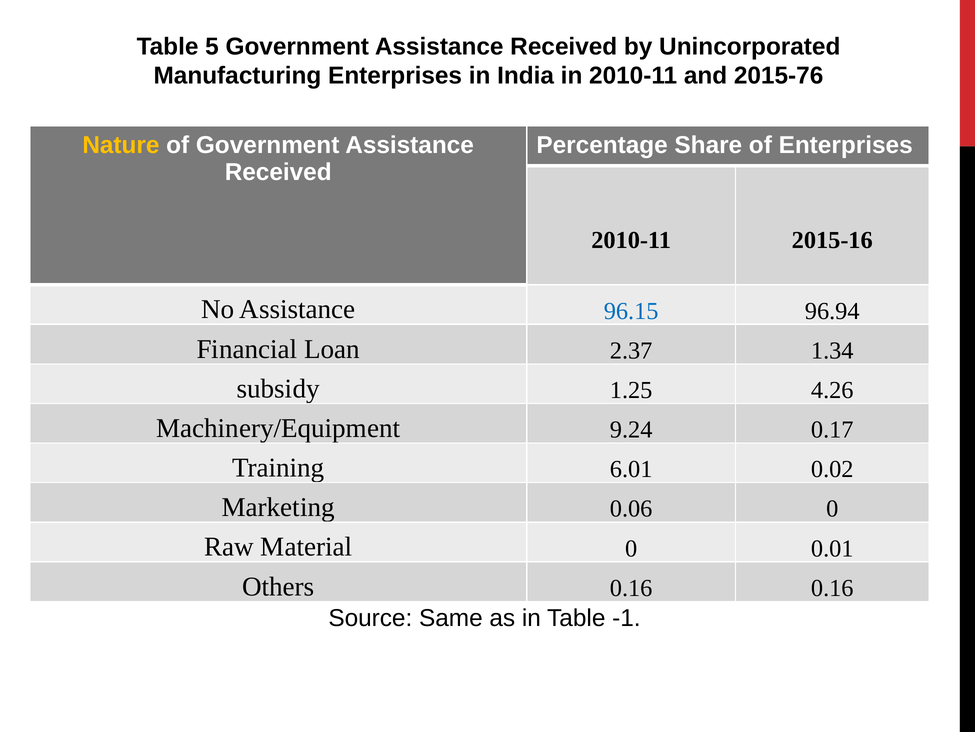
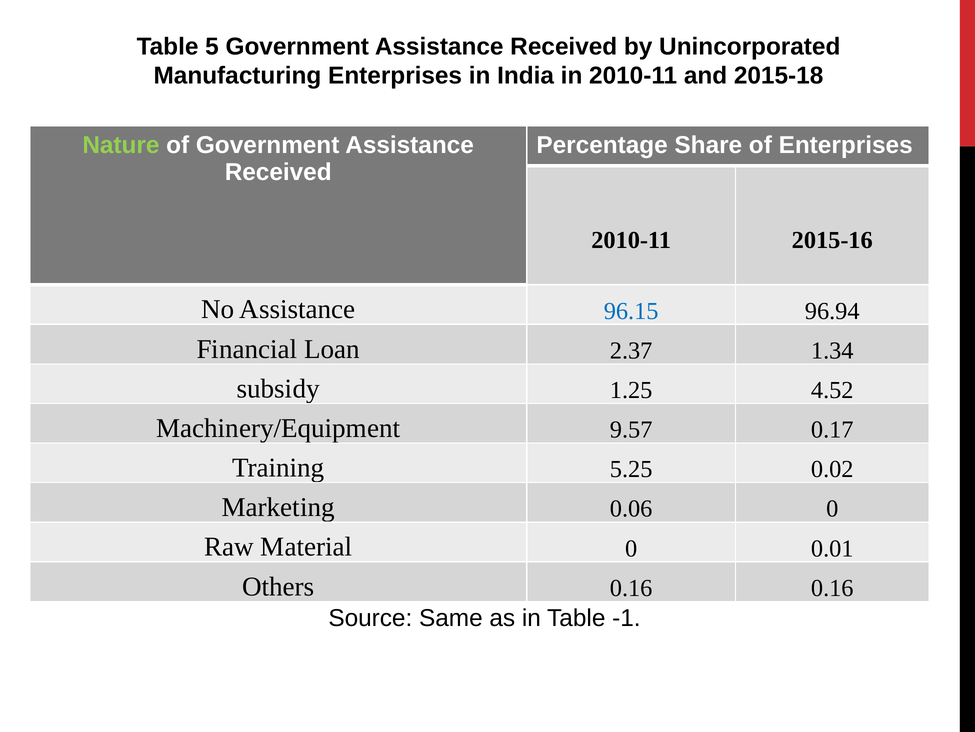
2015-76: 2015-76 -> 2015-18 (779, 76)
Nature colour: yellow -> light green (121, 145)
4.26: 4.26 -> 4.52 (832, 390)
9.24: 9.24 -> 9.57 (631, 429)
6.01: 6.01 -> 5.25 (631, 469)
